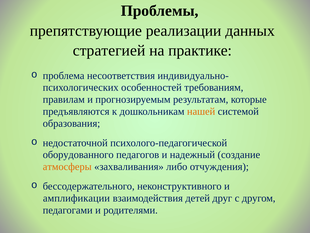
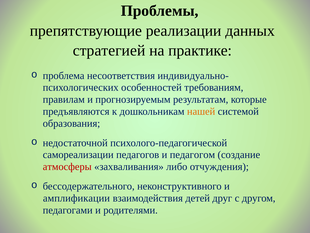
оборудованного: оборудованного -> самореализации (78, 154)
надежный: надежный -> педагогом (192, 154)
атмосферы colour: orange -> red (67, 166)
